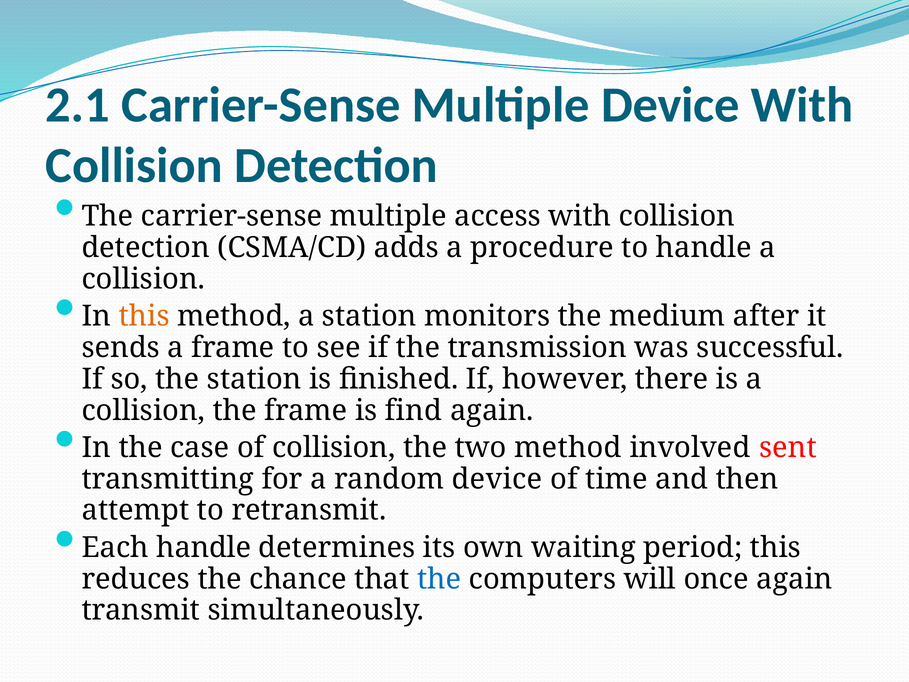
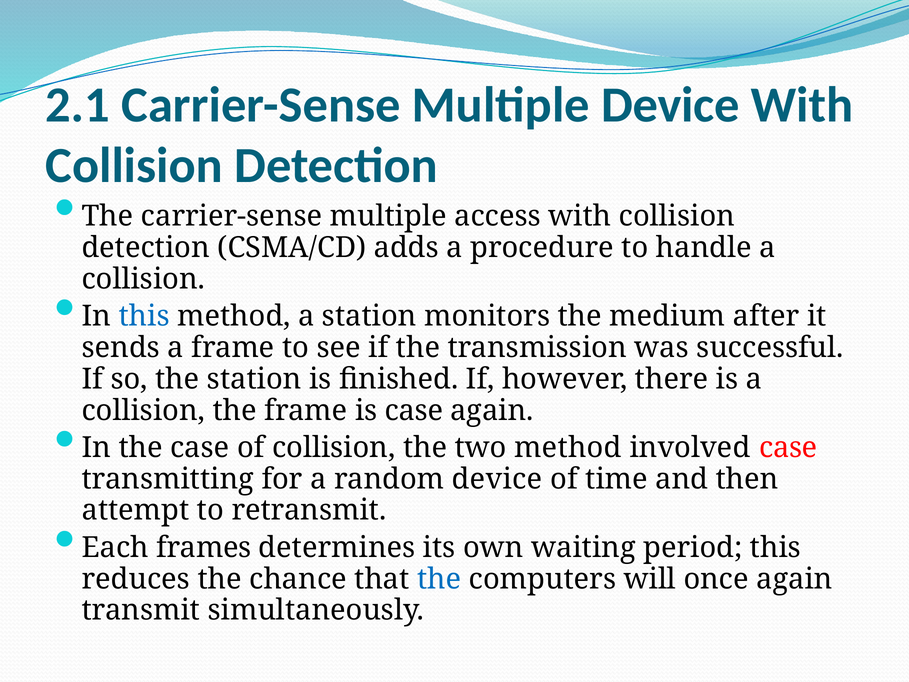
this colour: orange -> blue (144, 316)
is find: find -> case (414, 410)
involved sent: sent -> case (788, 447)
Each handle: handle -> frames (204, 547)
